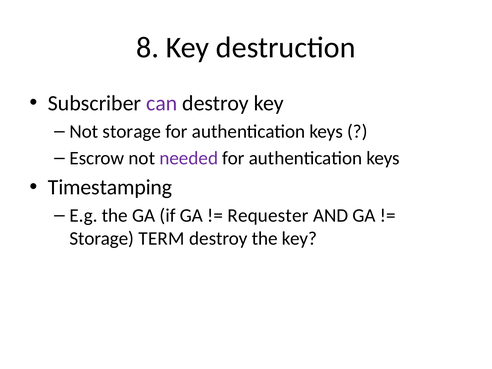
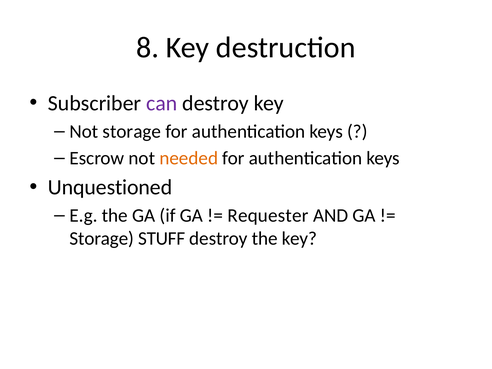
needed colour: purple -> orange (189, 158)
Timestamping: Timestamping -> Unquestioned (110, 187)
TERM: TERM -> STUFF (162, 239)
